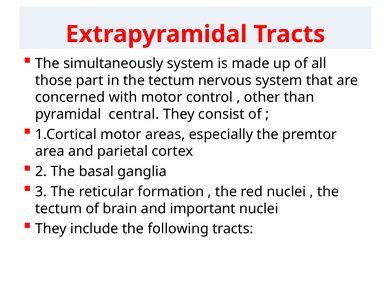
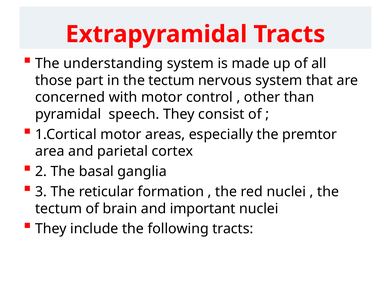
simultaneously: simultaneously -> understanding (113, 64)
central: central -> speech (134, 114)
